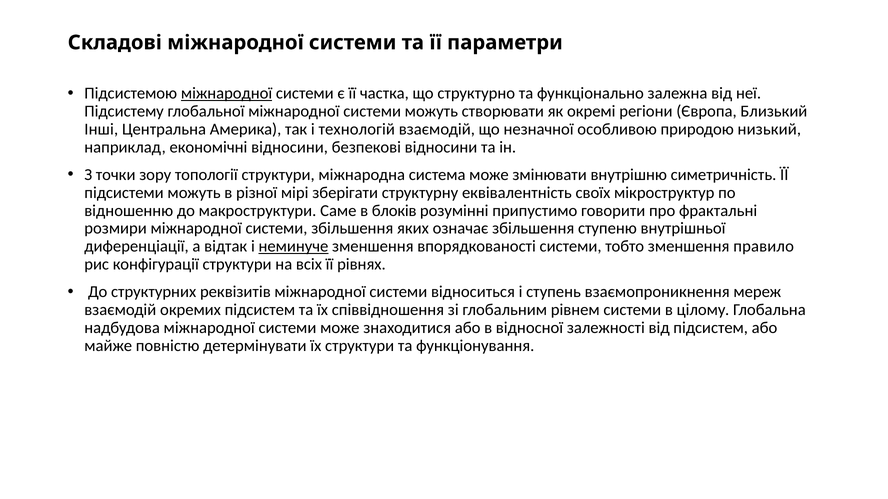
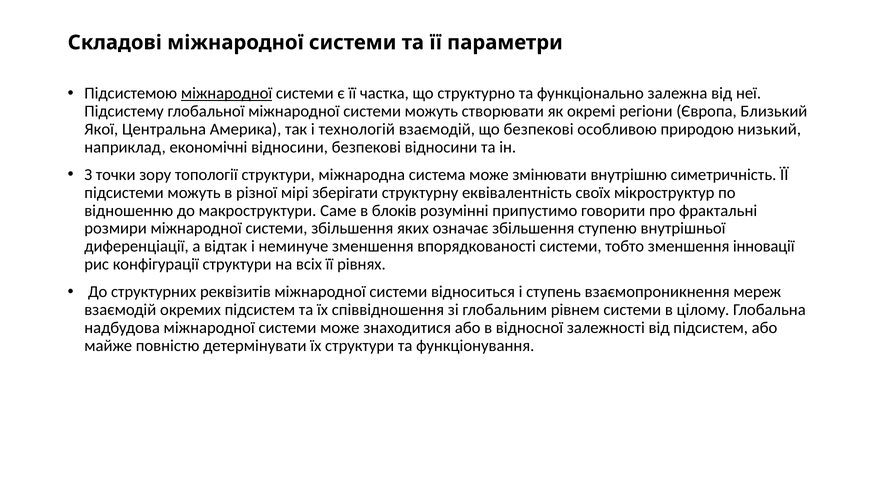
Інші: Інші -> Якої (101, 130)
що незначної: незначної -> безпекові (539, 130)
неминуче underline: present -> none (293, 247)
правило: правило -> інновації (764, 247)
